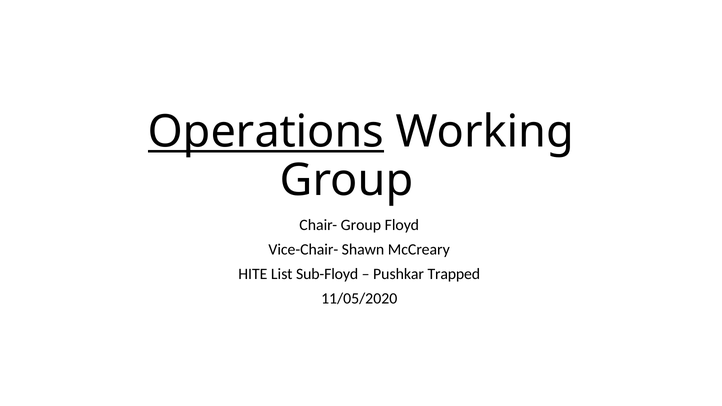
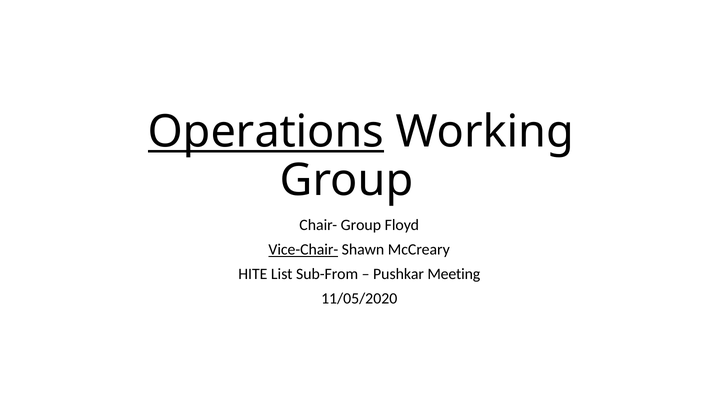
Vice-Chair- underline: none -> present (303, 250)
Sub-Floyd: Sub-Floyd -> Sub-From (327, 274)
Trapped: Trapped -> Meeting (454, 274)
